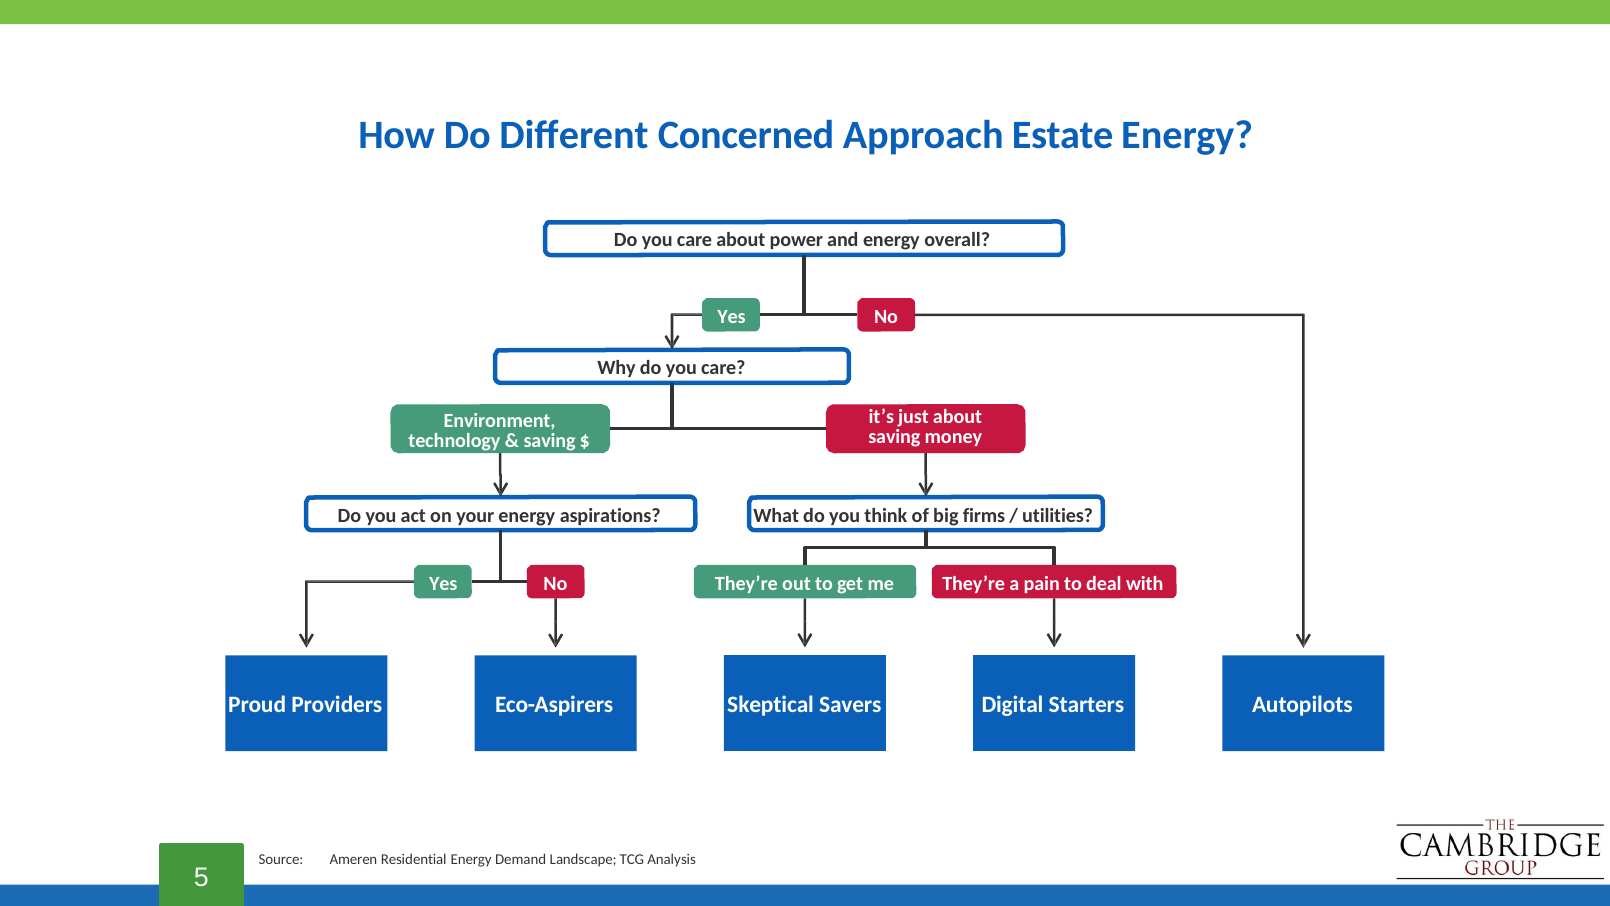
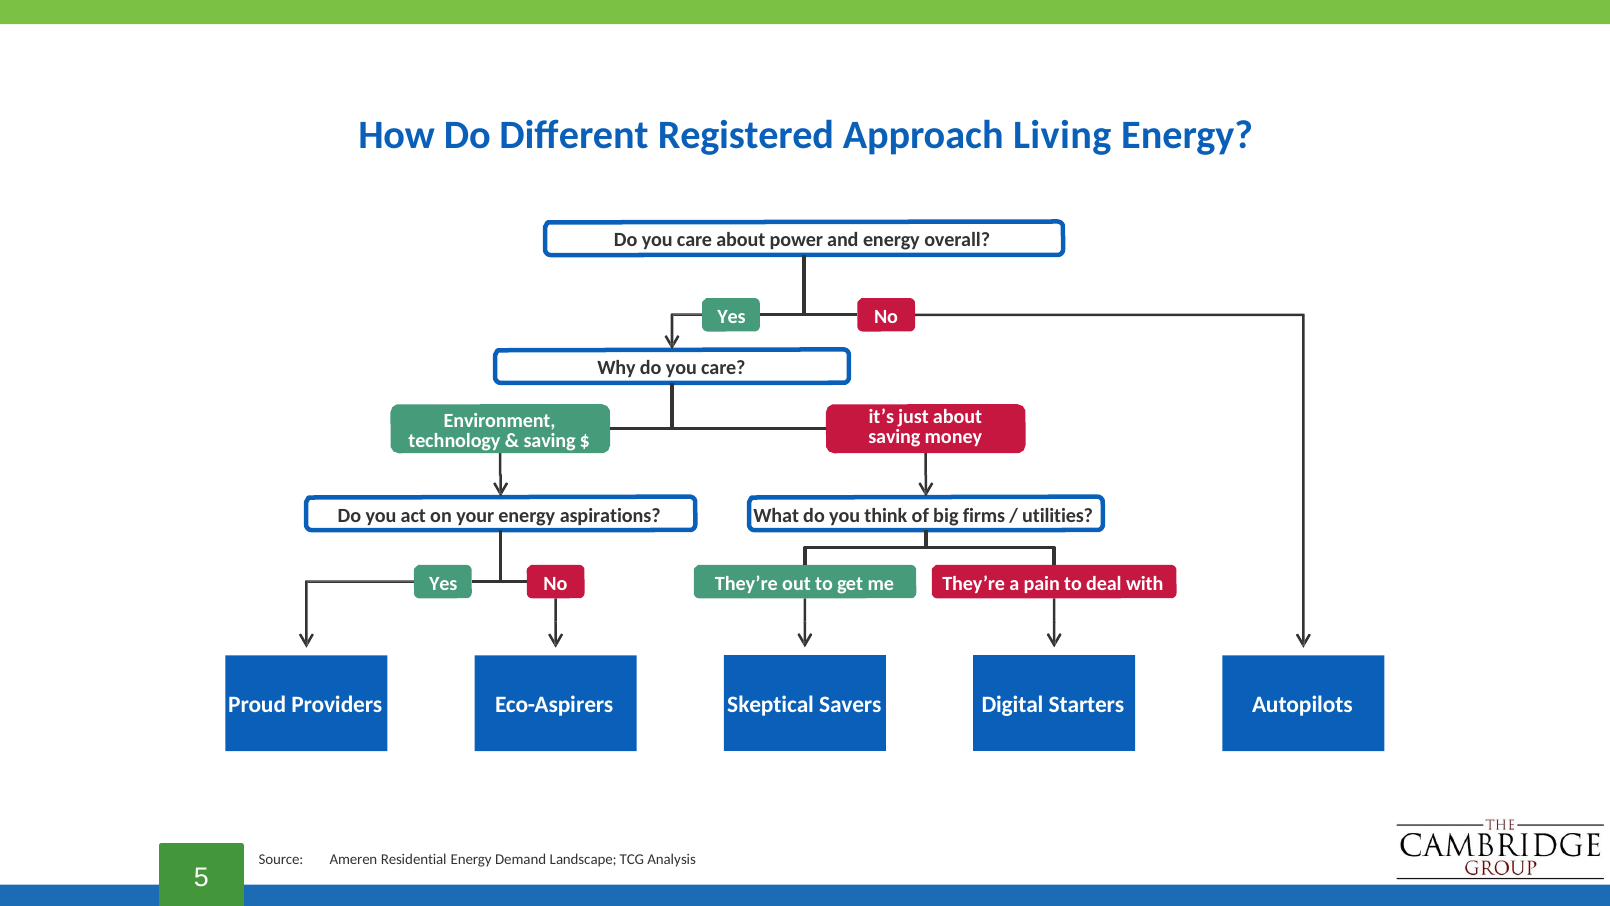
Concerned: Concerned -> Registered (746, 135)
Estate: Estate -> Living (1062, 135)
